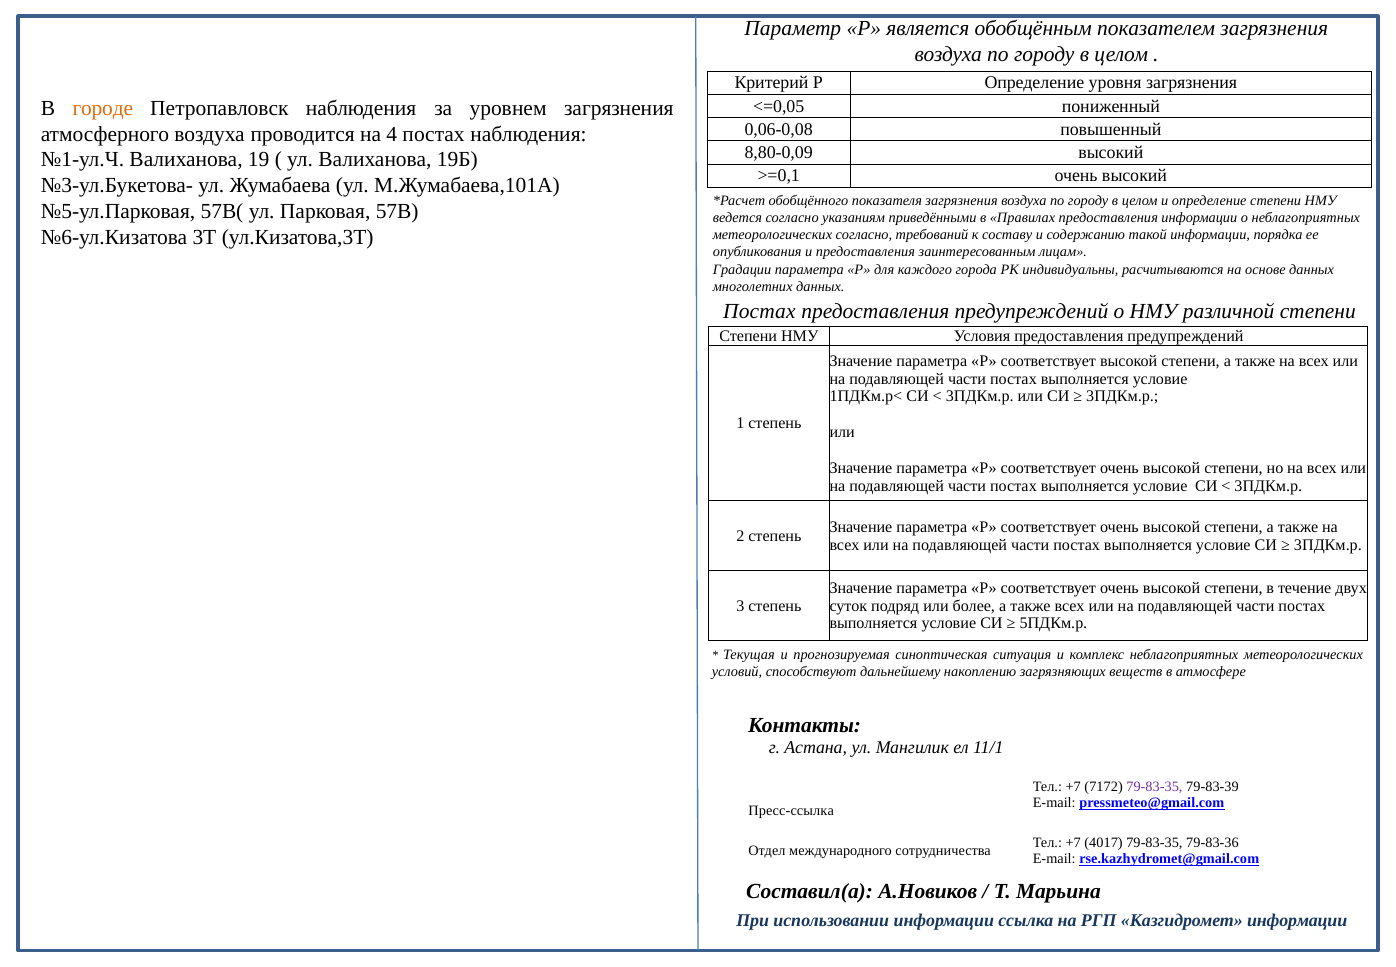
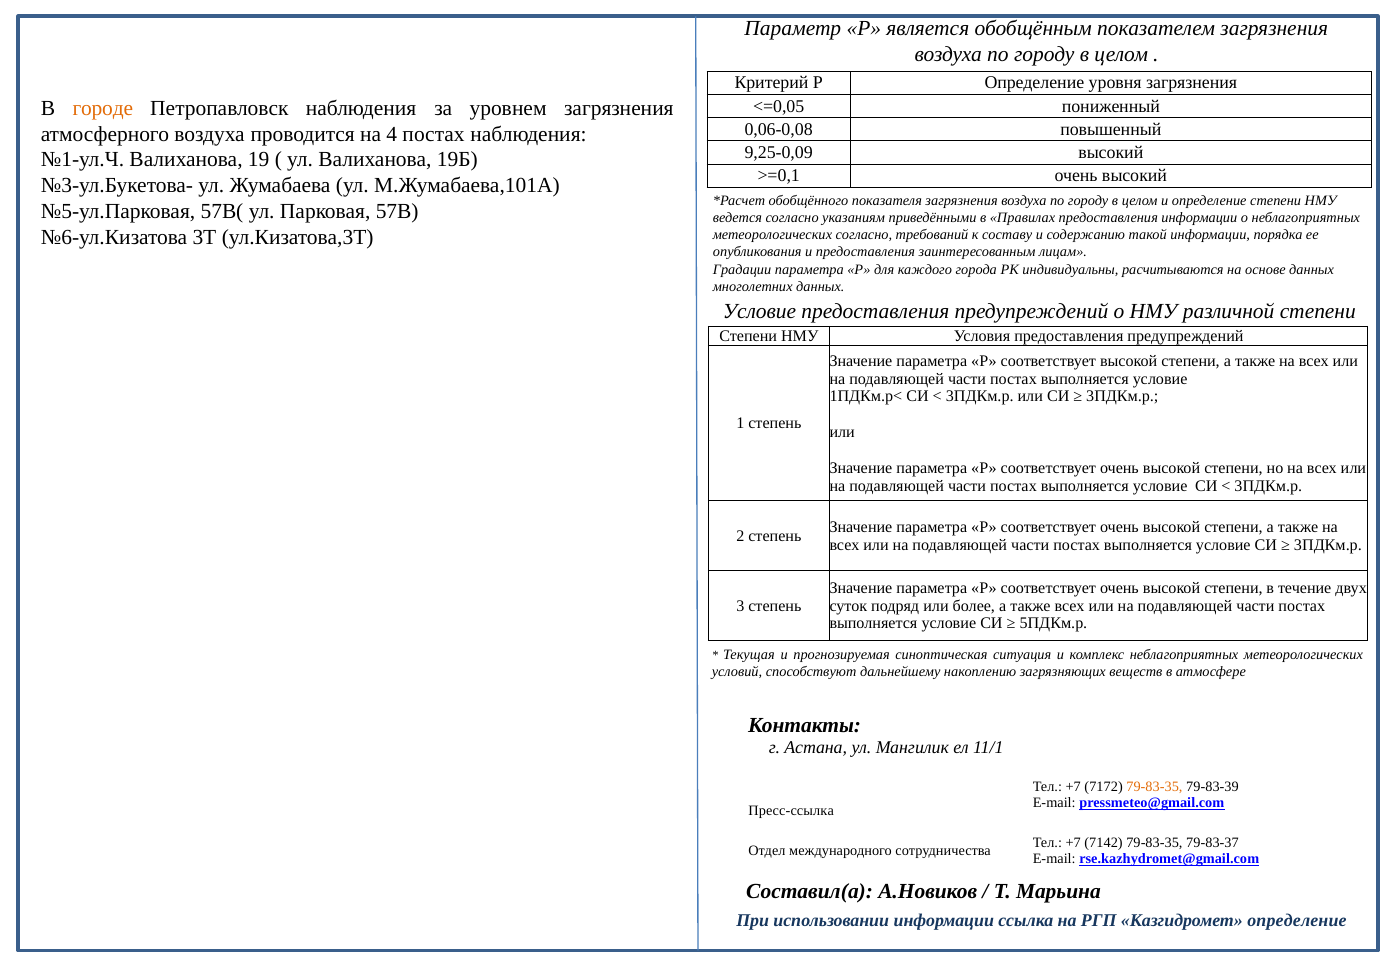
8,80-0,09: 8,80-0,09 -> 9,25-0,09 (779, 152)
Постах: Постах -> Условие (759, 311)
79-83-35 colour: purple -> orange (1154, 787)
4017: 4017 -> 7142 (1104, 843)
79-83-36: 79-83-36 -> 79-83-37 (1213, 843)
Казгидромет информации: информации -> определение (1297, 920)
